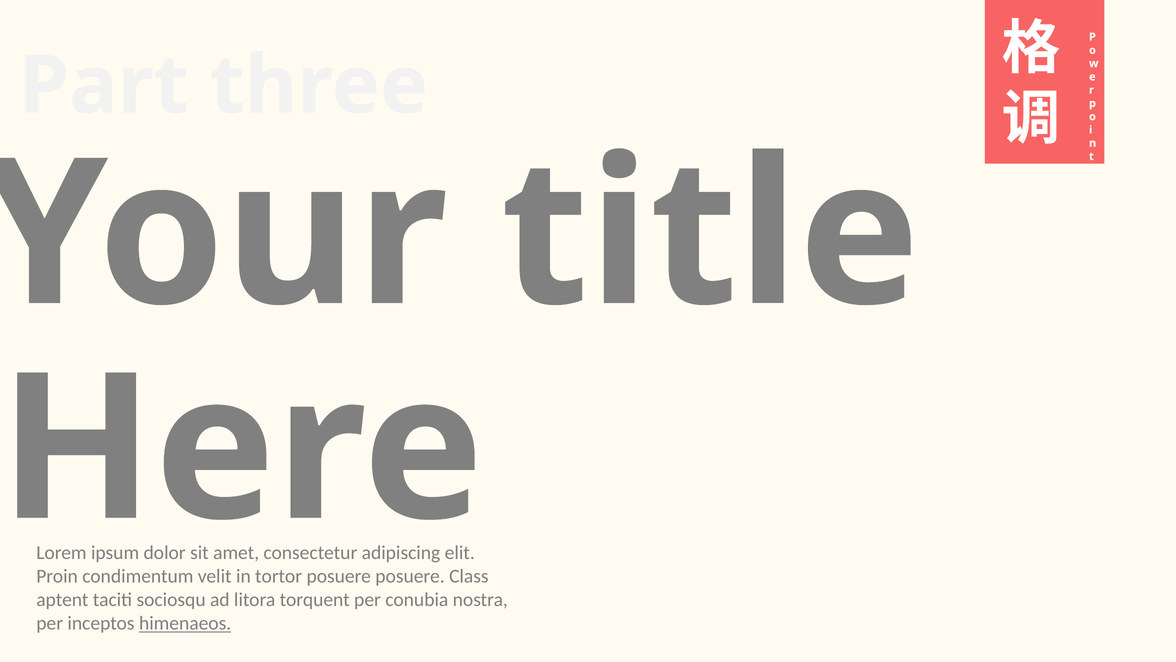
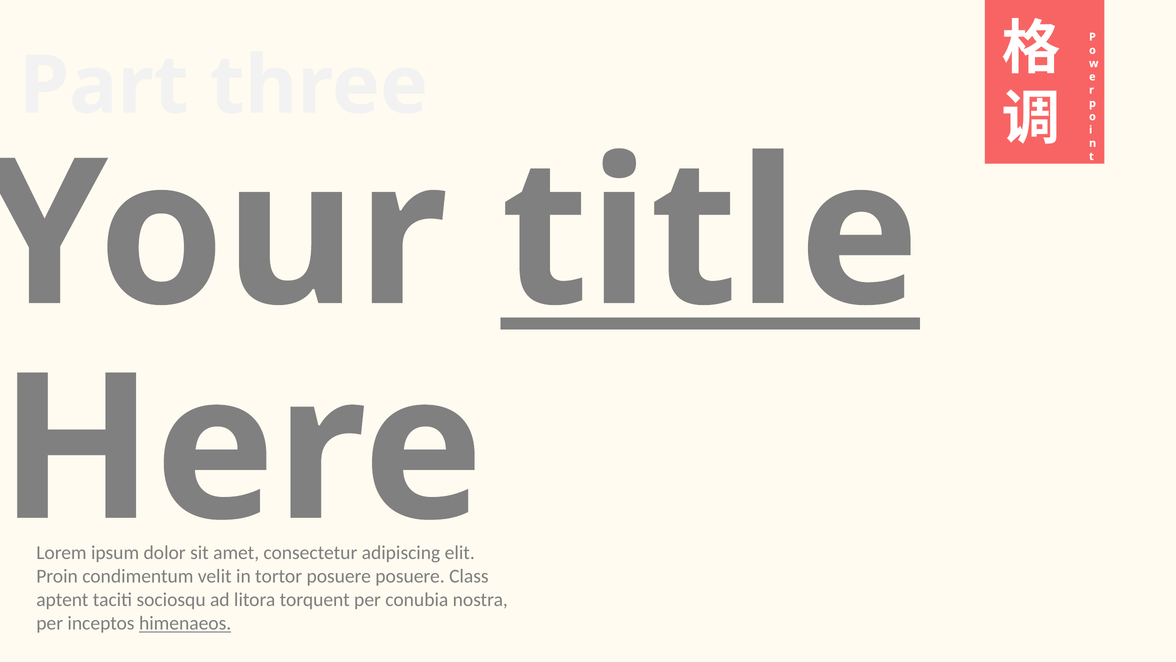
title underline: none -> present (710, 236)
